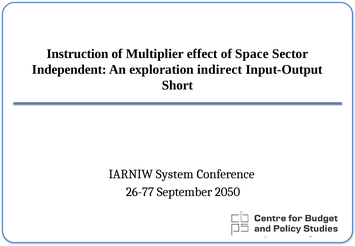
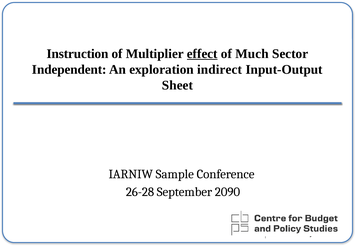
effect underline: none -> present (202, 54)
Space: Space -> Much (252, 54)
Short: Short -> Sheet (177, 85)
System: System -> Sample (175, 174)
26-77: 26-77 -> 26-28 (140, 192)
2050: 2050 -> 2090 (227, 192)
